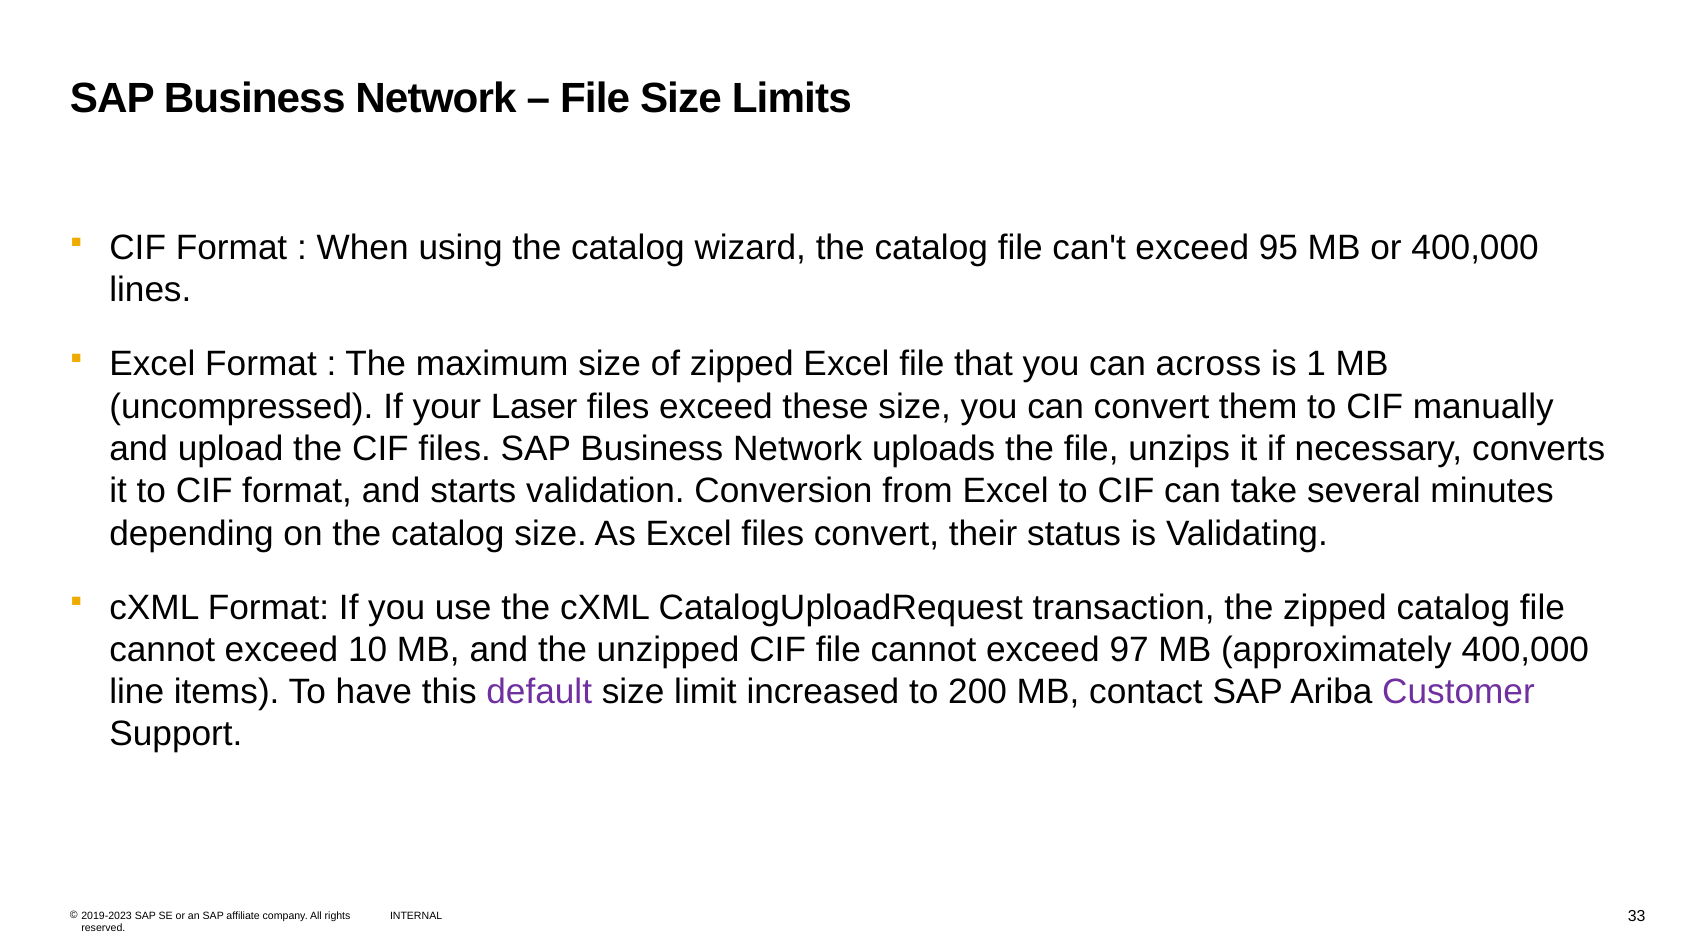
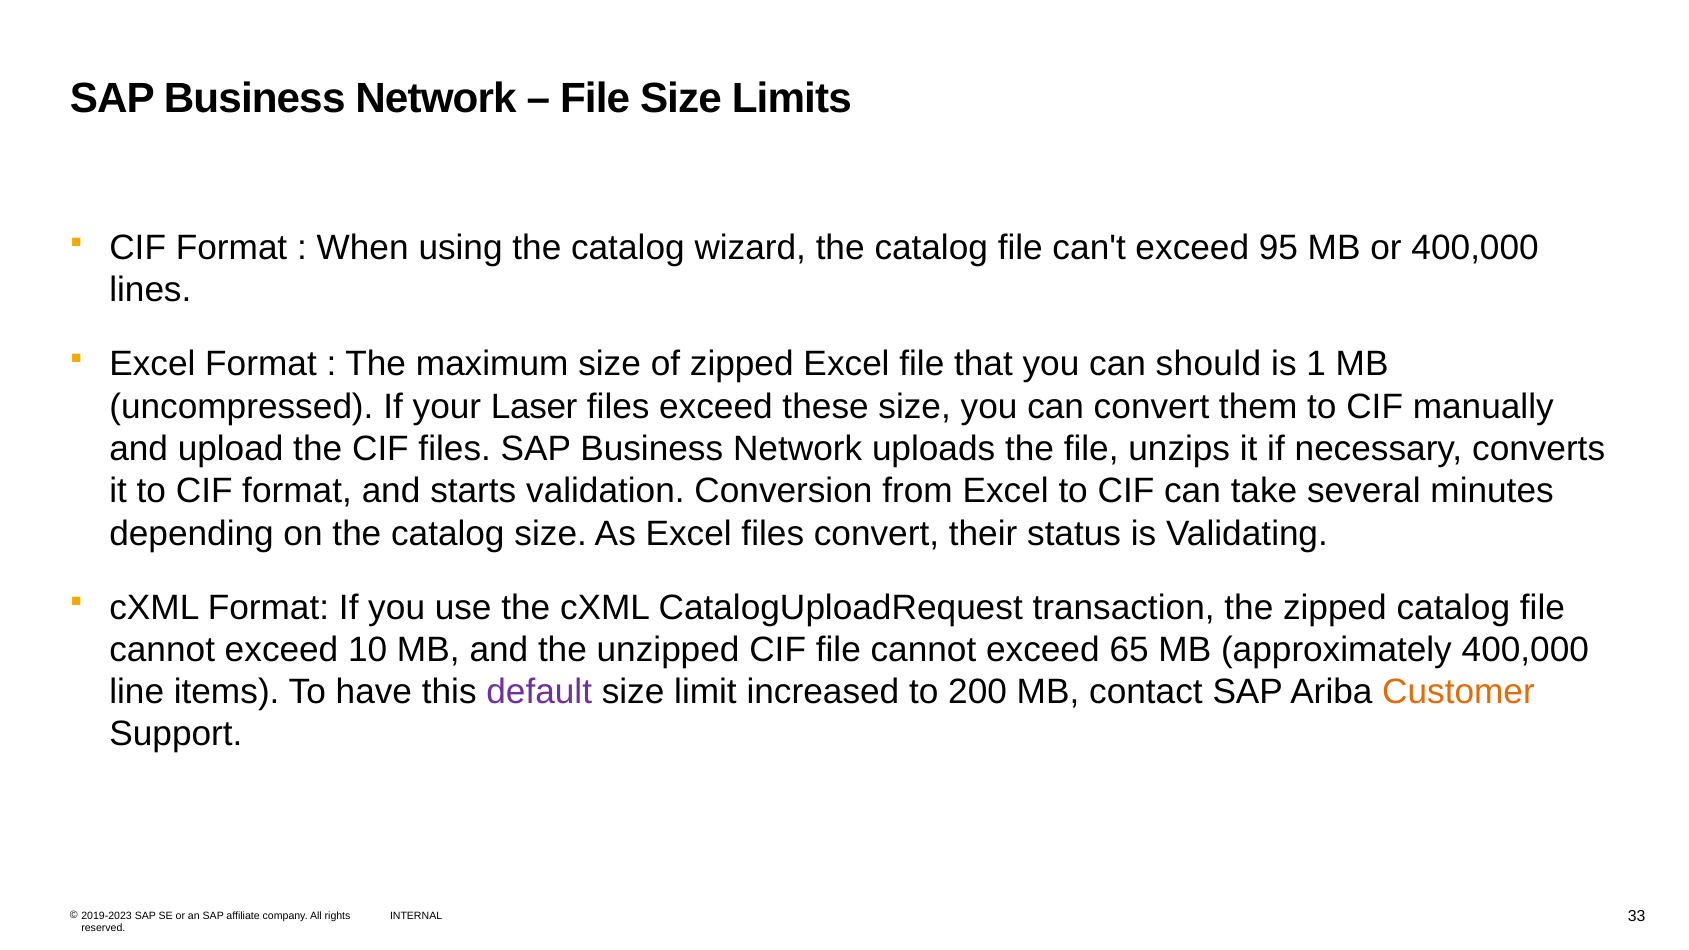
across: across -> should (1208, 364)
97: 97 -> 65 (1129, 650)
Customer colour: purple -> orange (1458, 692)
